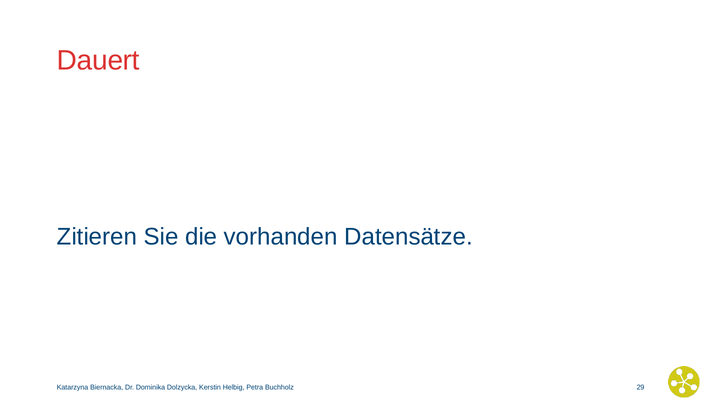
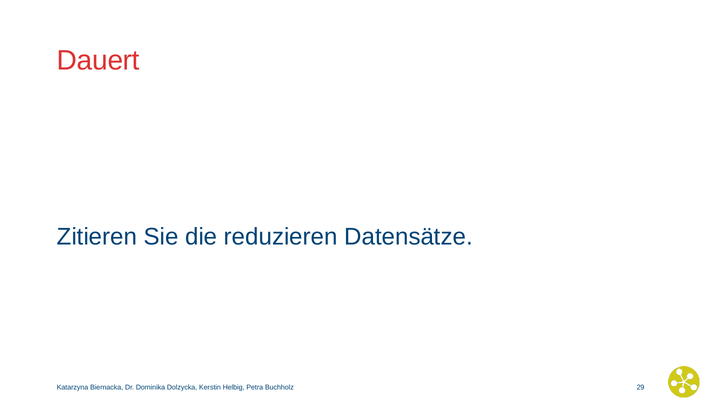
vorhanden: vorhanden -> reduzieren (281, 237)
